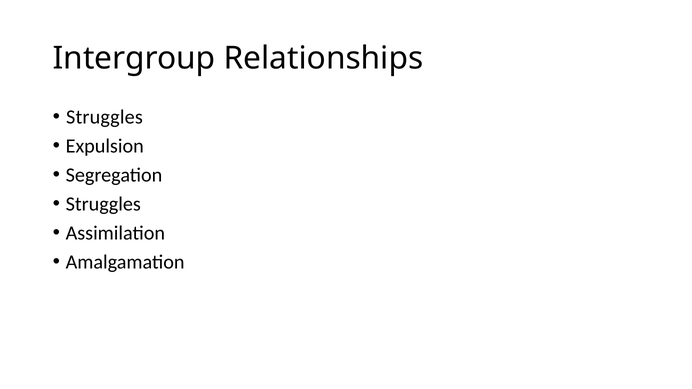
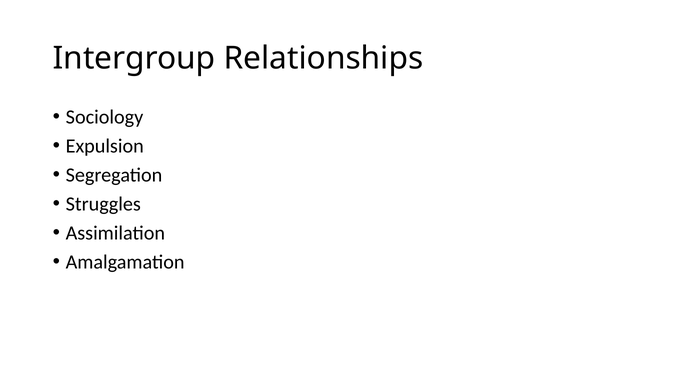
Struggles: Struggles -> Sociology (105, 117)
